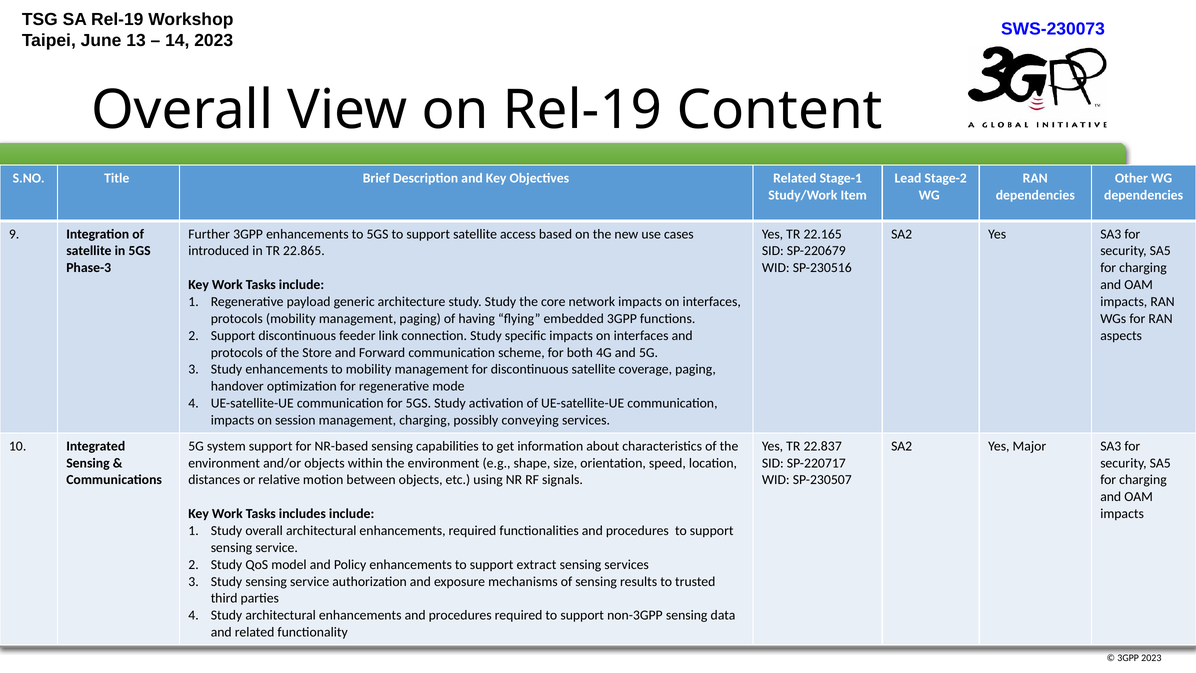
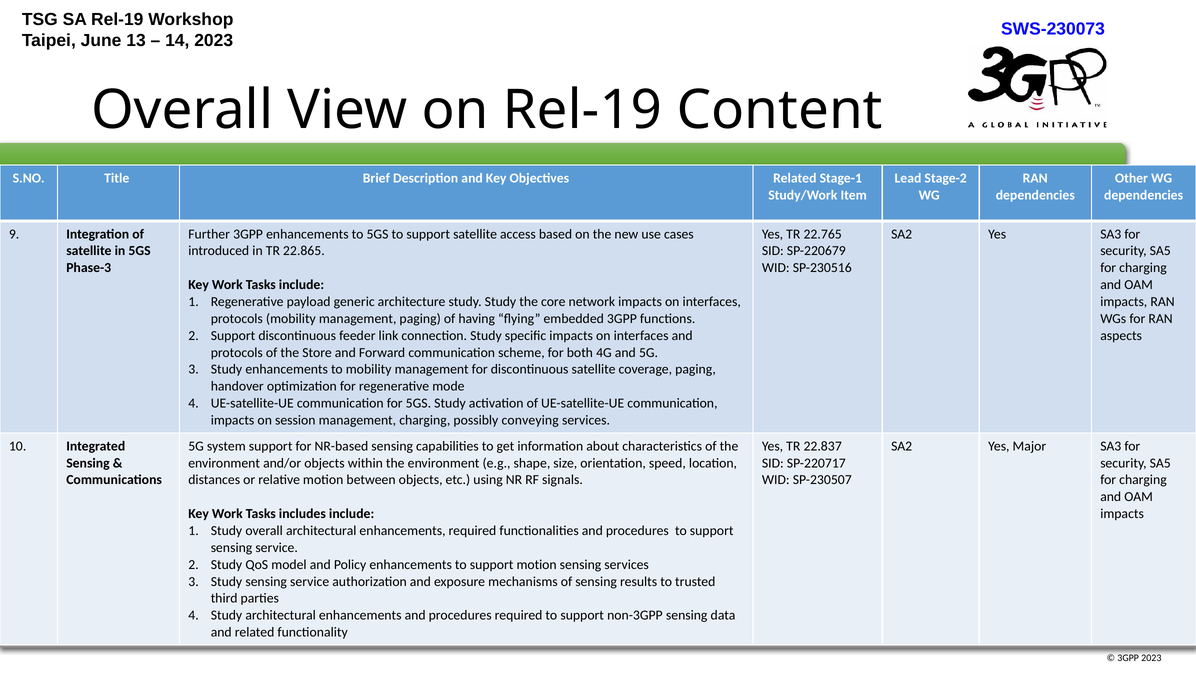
22.165: 22.165 -> 22.765 (823, 234)
support extract: extract -> motion (537, 564)
